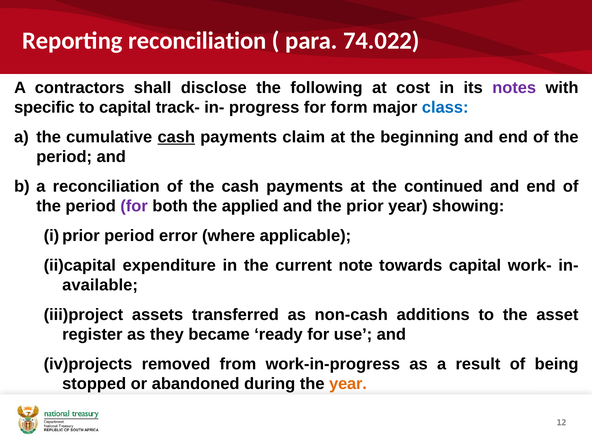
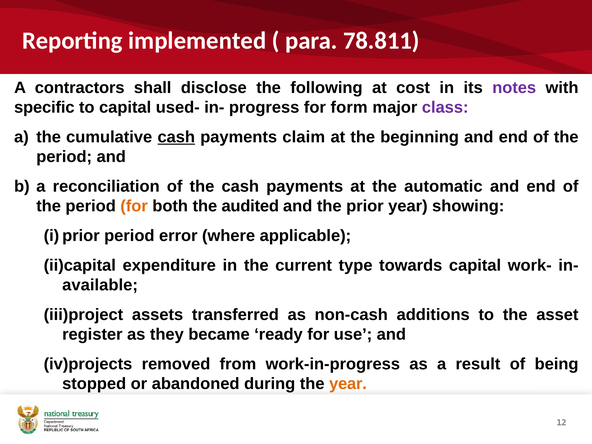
Reporting reconciliation: reconciliation -> implemented (197, 41)
74.022: 74.022 -> 78.811 (381, 41)
track-: track- -> used- (178, 107)
class colour: blue -> purple (445, 107)
continued: continued -> automatic (443, 186)
for colour: purple -> orange (134, 206)
applied: applied -> audited (250, 206)
note: note -> type (356, 265)
